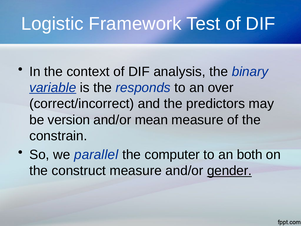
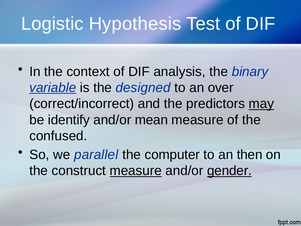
Framework: Framework -> Hypothesis (135, 24)
responds: responds -> designed (143, 88)
may underline: none -> present (261, 104)
version: version -> identify (69, 120)
constrain: constrain -> confused (58, 136)
both: both -> then (250, 155)
measure underline: none -> present (136, 171)
